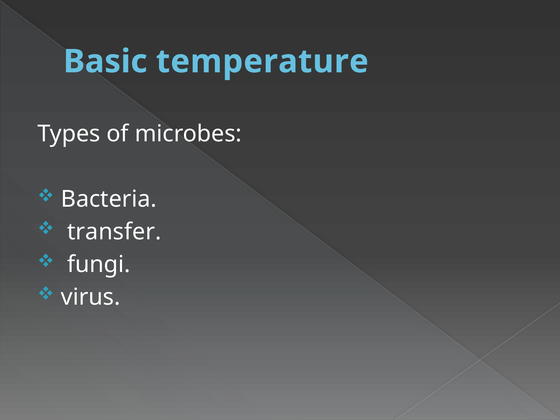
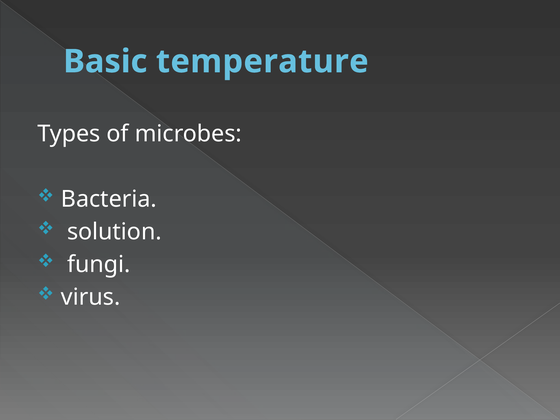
transfer: transfer -> solution (114, 232)
